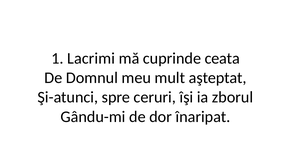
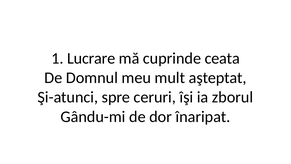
Lacrimi: Lacrimi -> Lucrare (91, 58)
